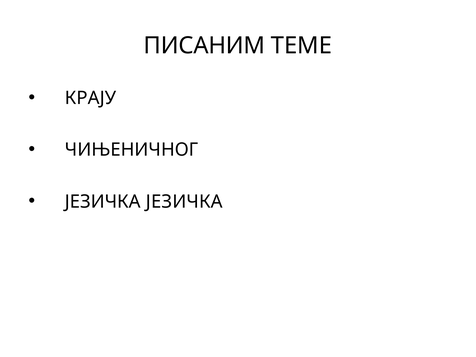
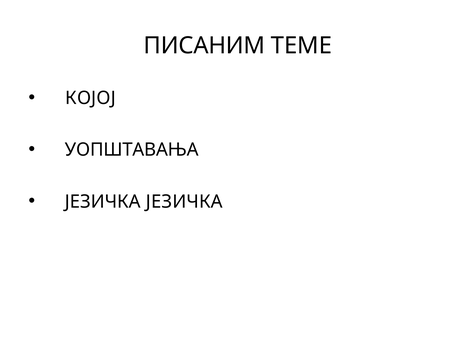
КРАЈУ: КРАЈУ -> КОЈОЈ (91, 98)
ЧИЊЕНИЧНОГ: ЧИЊЕНИЧНОГ -> УОПШТАВАЊА (132, 150)
